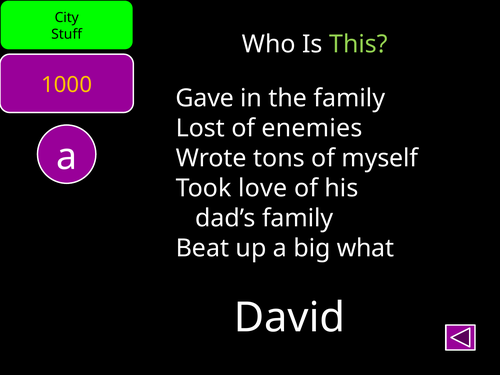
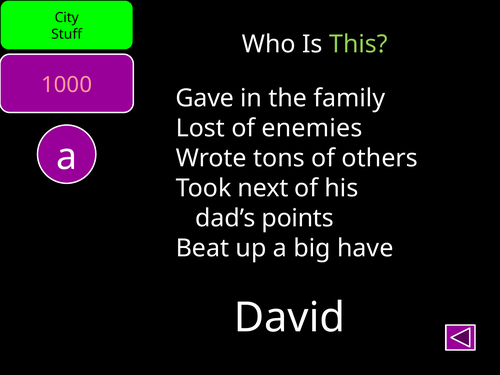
1000 colour: yellow -> pink (67, 85)
myself: myself -> others (380, 158)
love: love -> next (263, 188)
dad’s family: family -> points (298, 218)
what: what -> have (365, 248)
